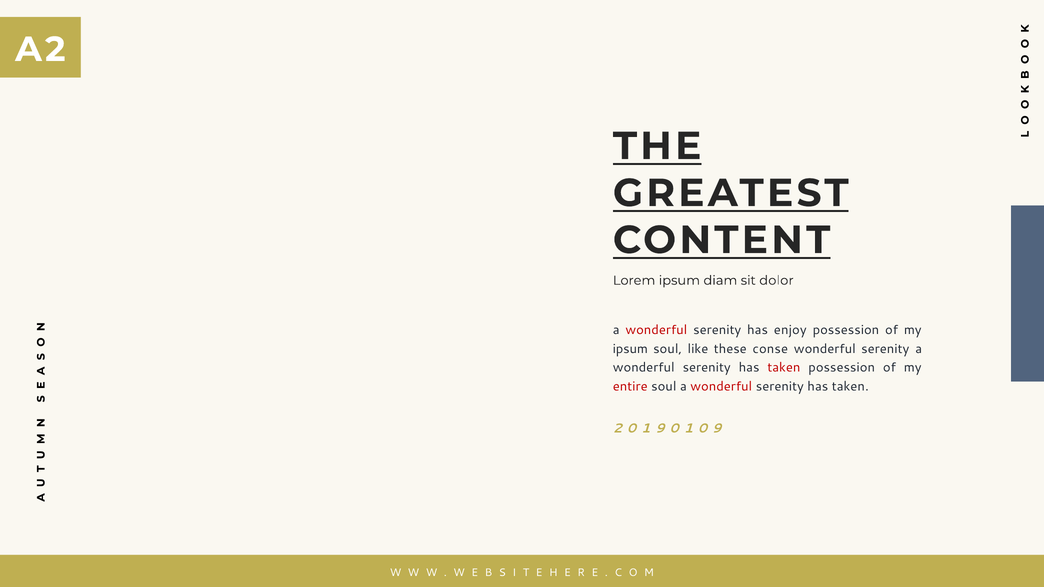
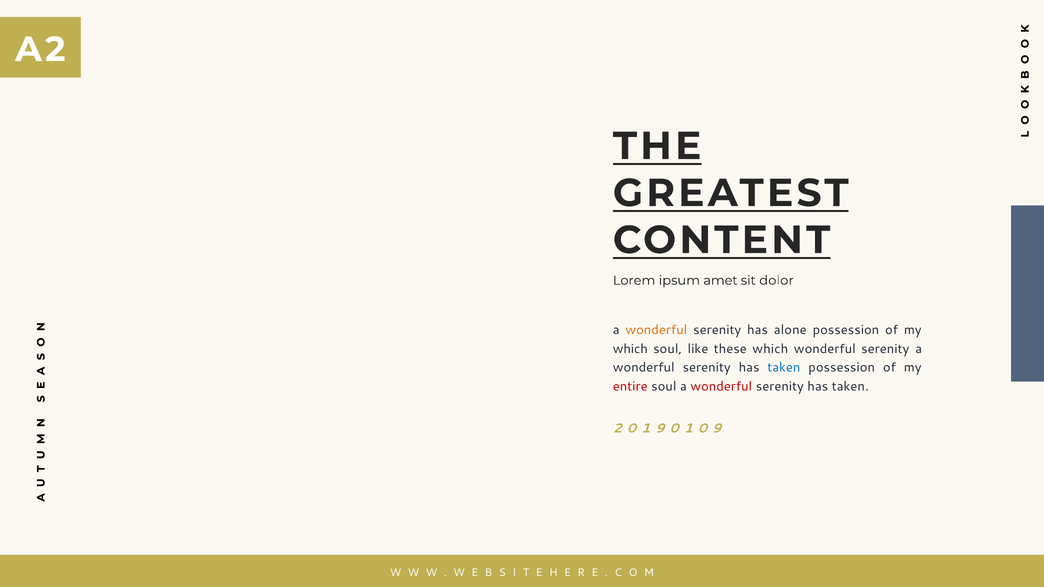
diam: diam -> amet (720, 281)
wonderful colour: red -> orange (656, 330)
enjoy: enjoy -> alone (790, 330)
ipsum: ipsum -> which (630, 349)
these conse: conse -> which (770, 349)
taken colour: red -> blue (784, 368)
